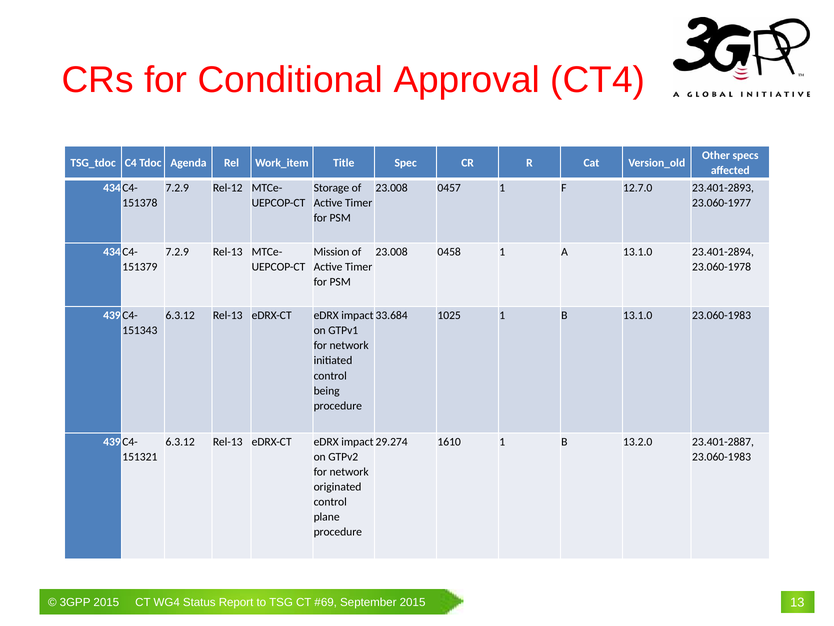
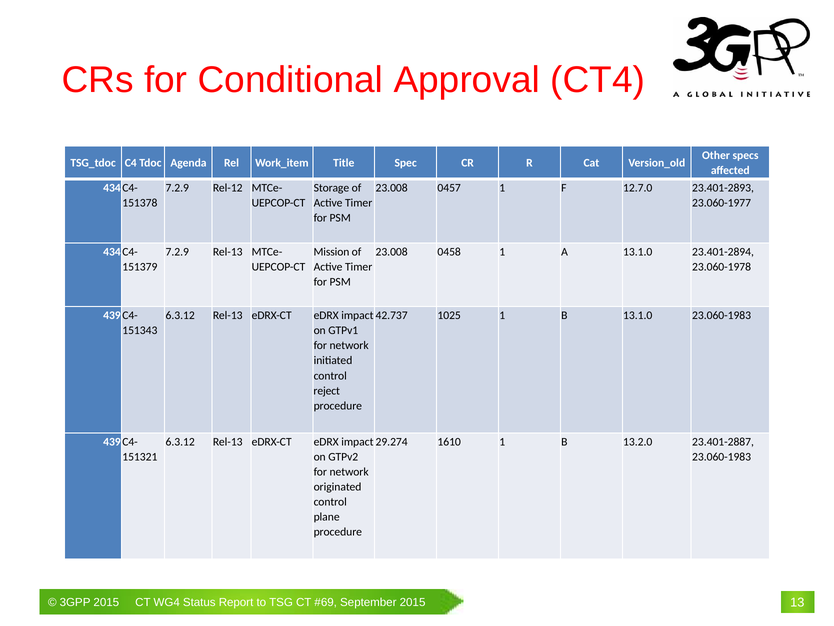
33.684: 33.684 -> 42.737 (392, 315)
being: being -> reject (327, 390)
